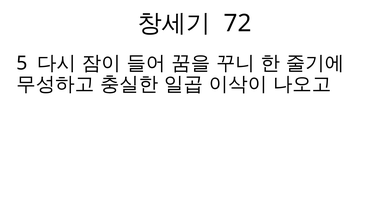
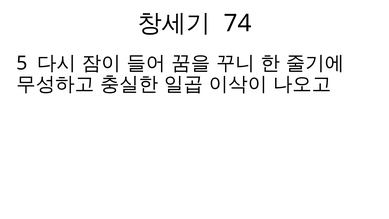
72: 72 -> 74 (238, 23)
